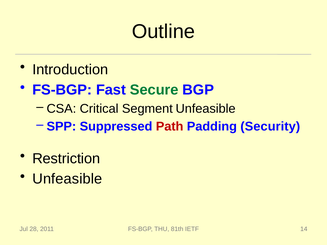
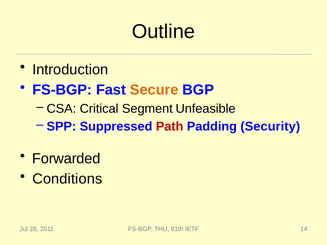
Secure colour: green -> orange (154, 90)
Restriction: Restriction -> Forwarded (66, 159)
Unfeasible: Unfeasible -> Conditions (67, 179)
